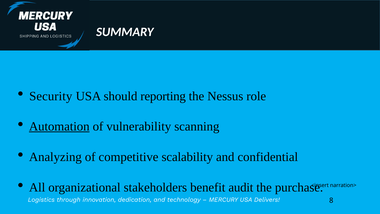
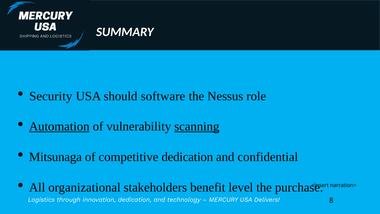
reporting: reporting -> software (163, 96)
scanning underline: none -> present (197, 126)
Analyzing: Analyzing -> Mitsunaga (55, 157)
competitive scalability: scalability -> dedication (187, 157)
audit: audit -> level (241, 187)
